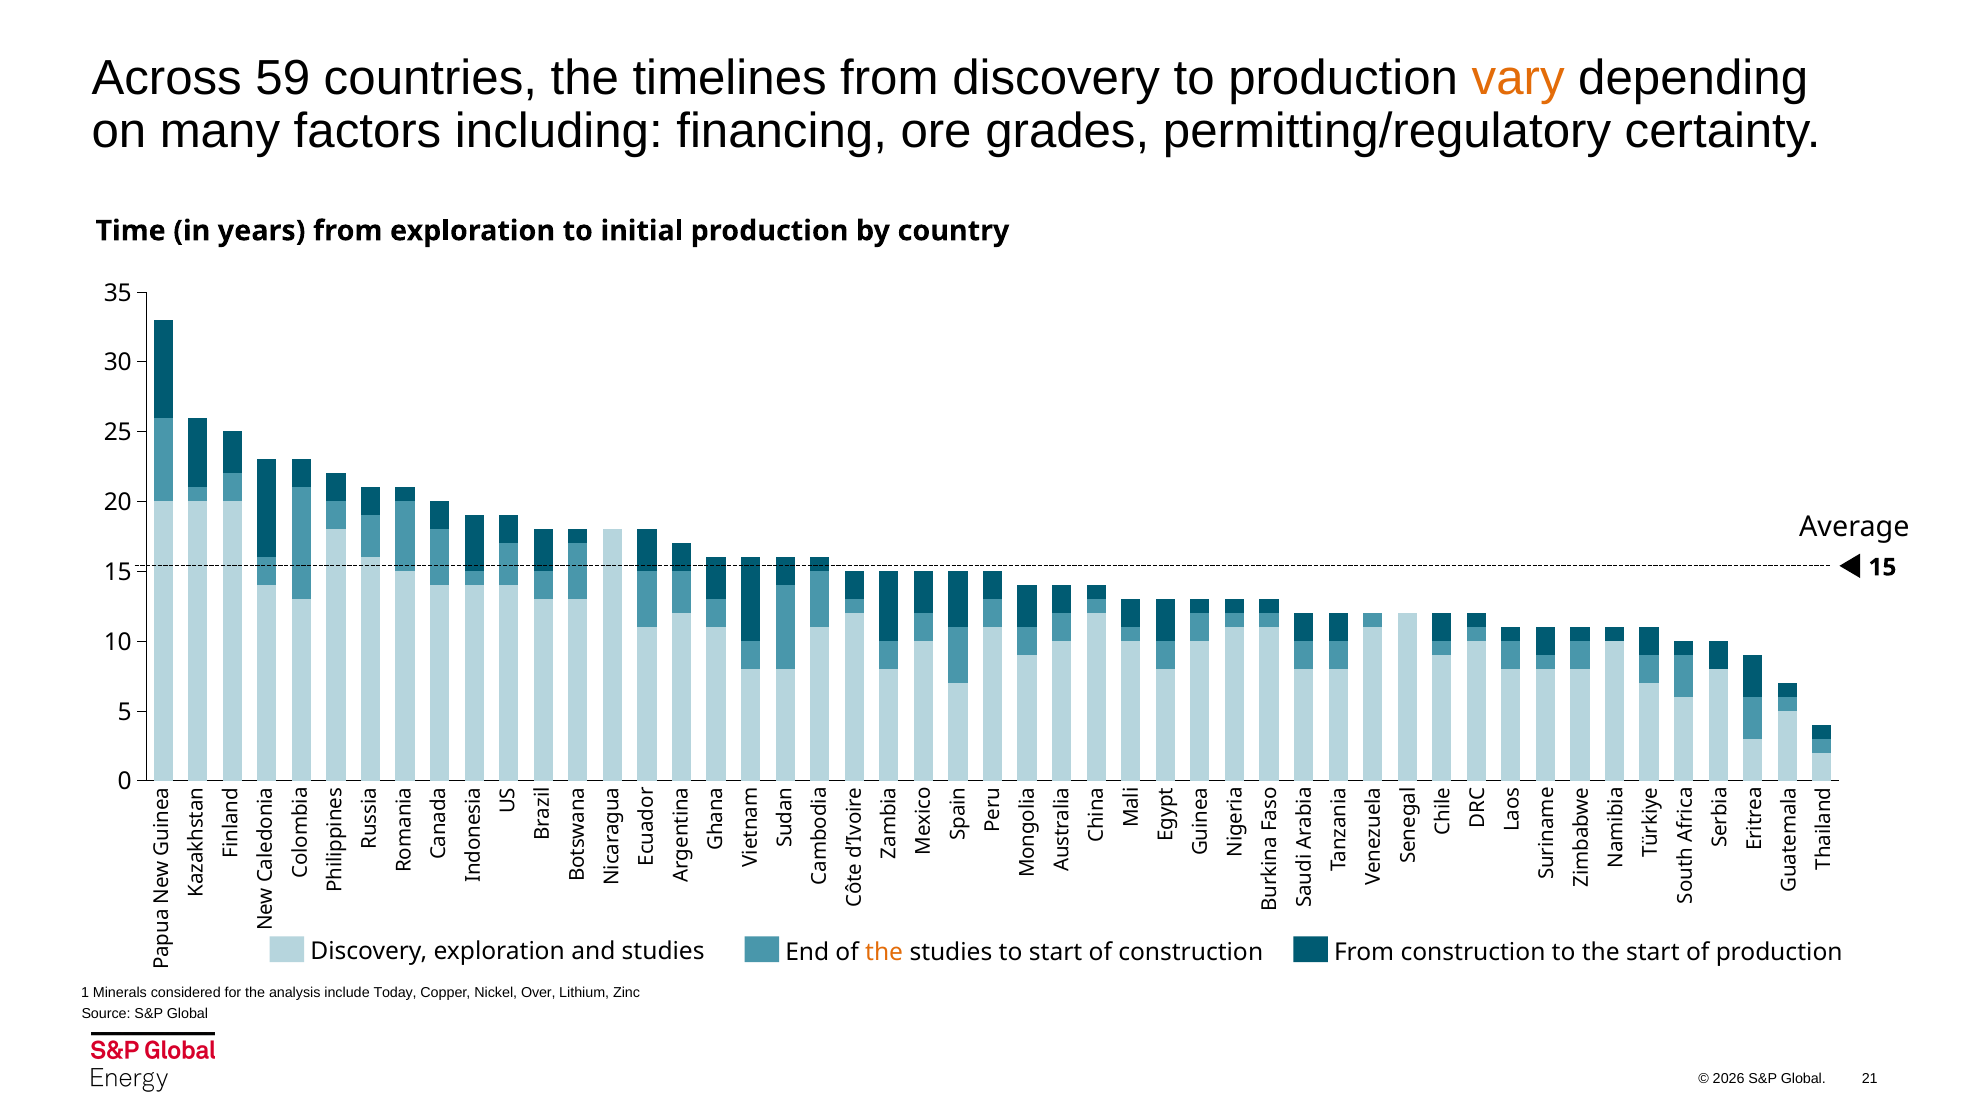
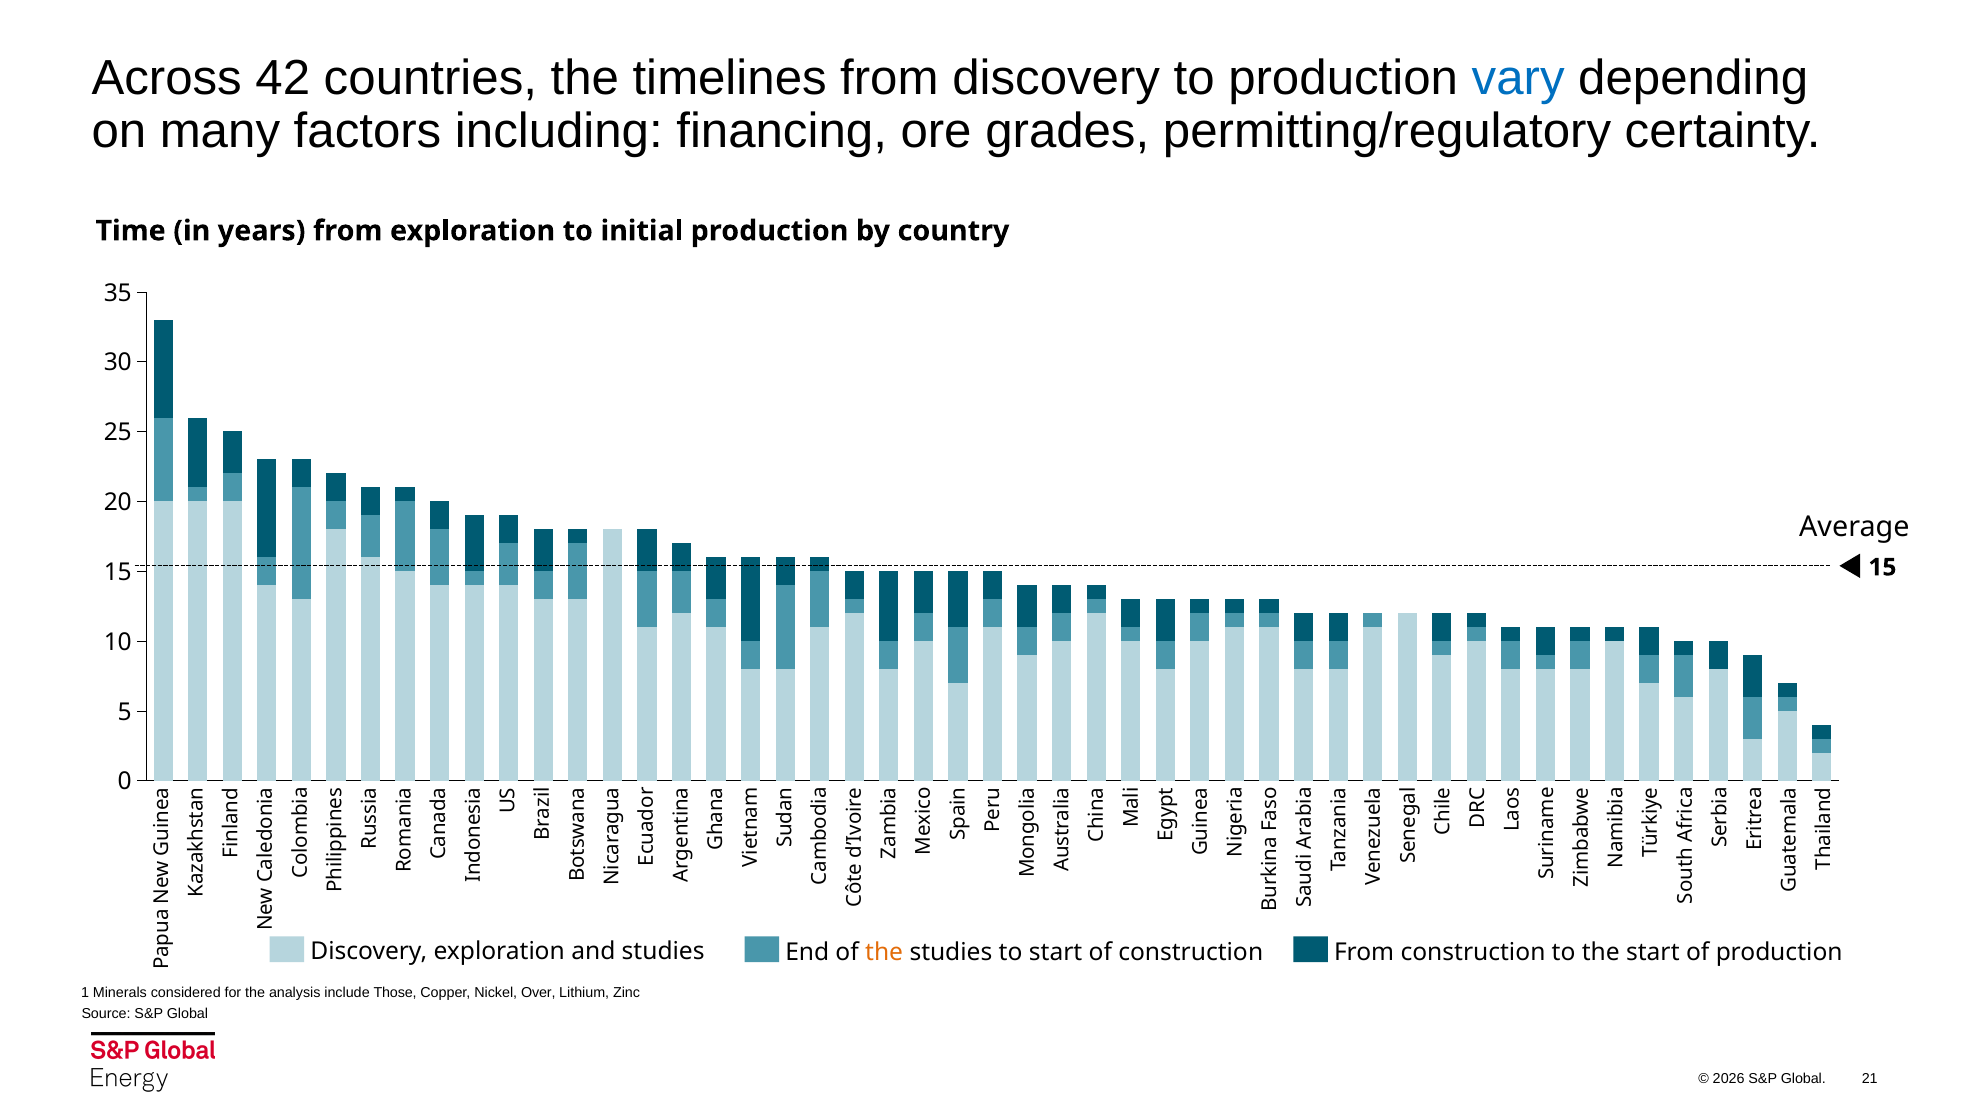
59: 59 -> 42 (283, 79)
vary colour: orange -> blue (1518, 79)
Today: Today -> Those (395, 993)
